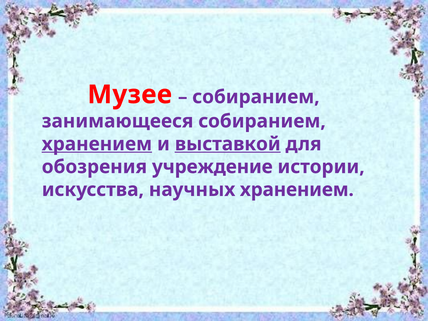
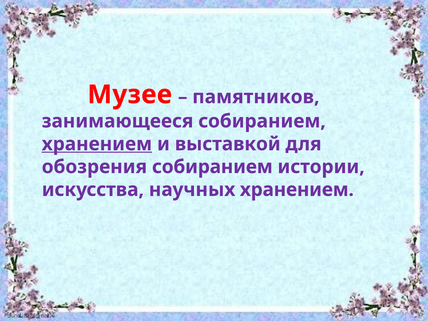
собиранием: собиранием -> памятников (256, 97)
выставкой underline: present -> none (228, 144)
обозрения учреждение: учреждение -> собиранием (212, 167)
